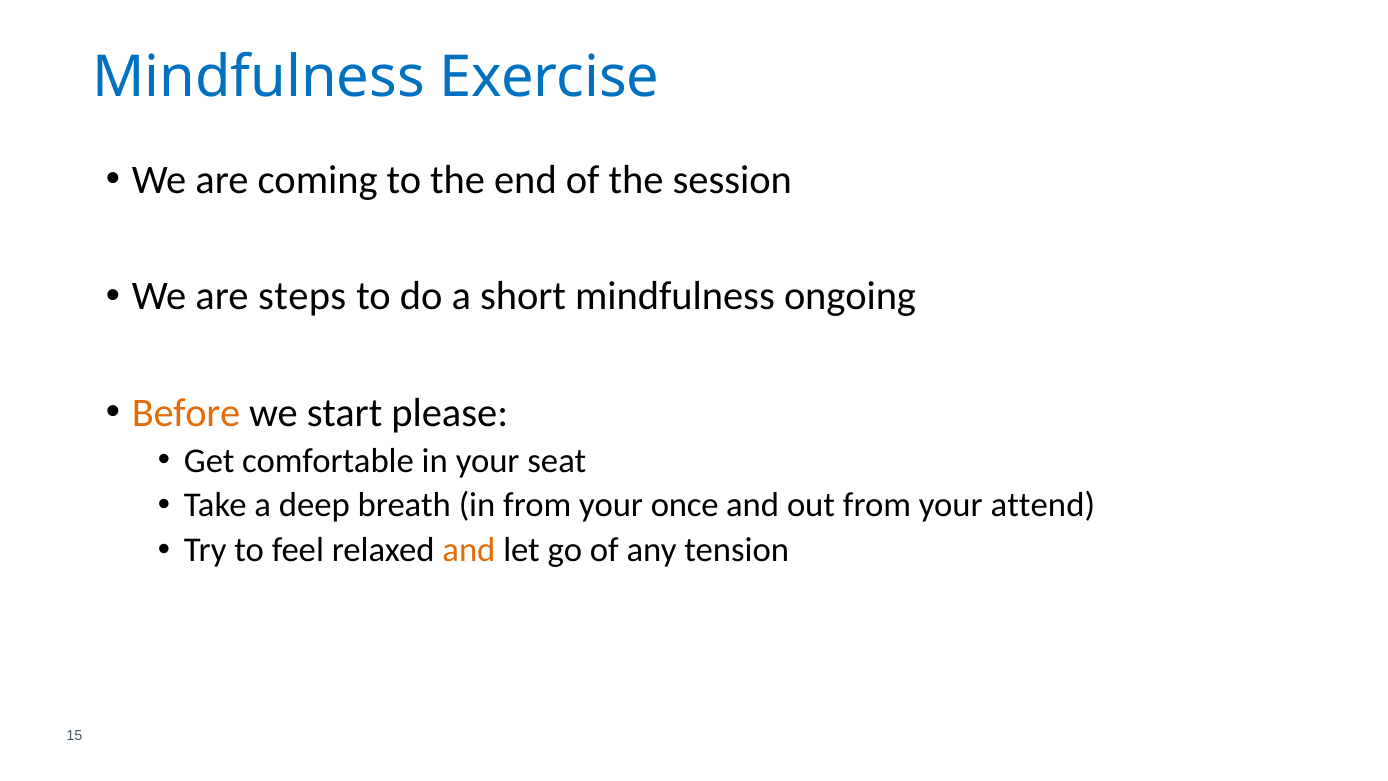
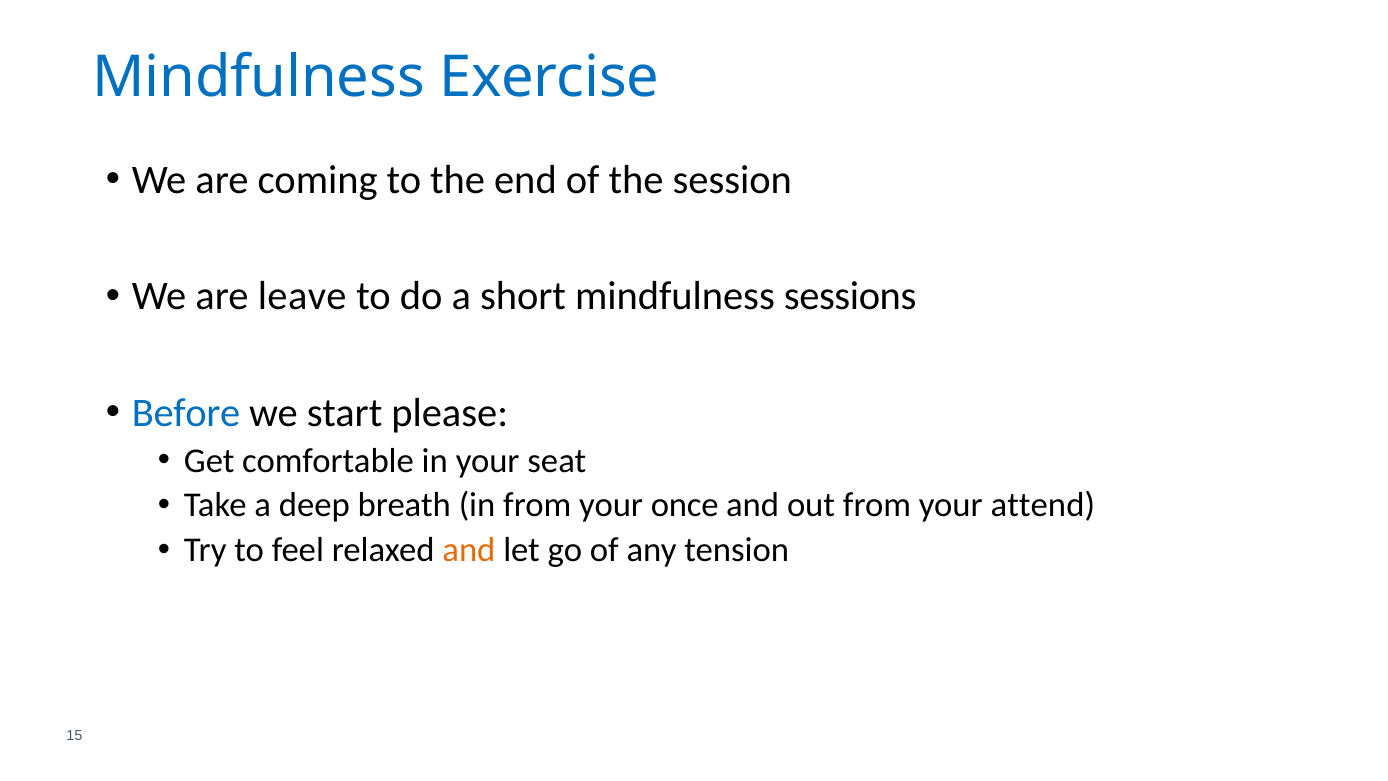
steps: steps -> leave (302, 296)
ongoing: ongoing -> sessions (850, 296)
Before colour: orange -> blue (186, 413)
